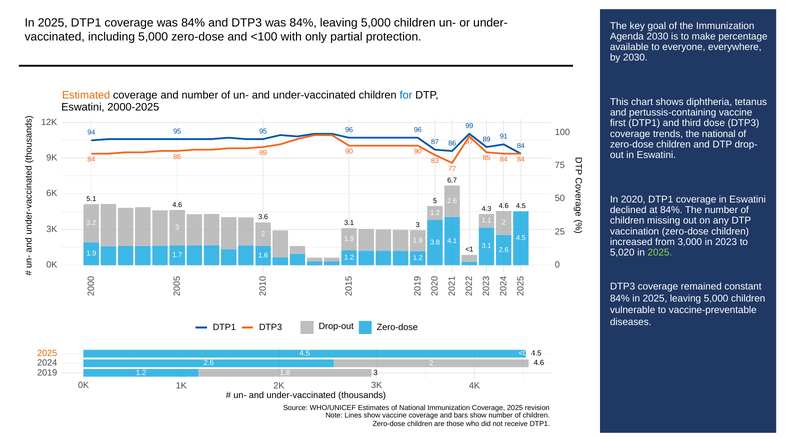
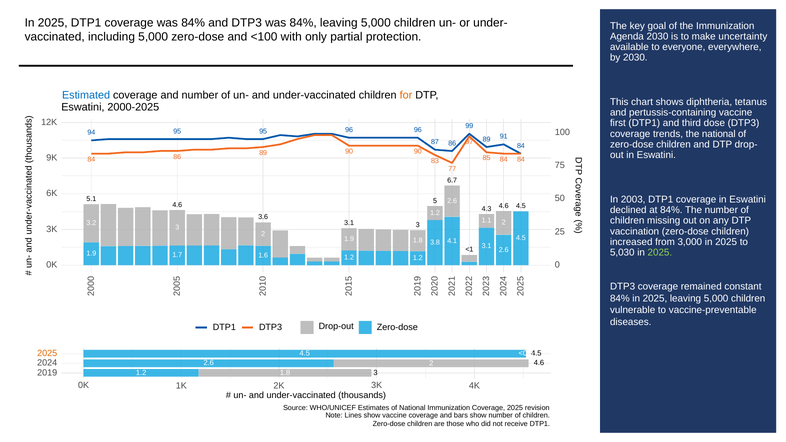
percentage: percentage -> uncertainty (743, 36)
Estimated colour: orange -> blue (86, 95)
for colour: blue -> orange (406, 95)
2020: 2020 -> 2003 (633, 200)
3,000 in 2023: 2023 -> 2025 (726, 242)
5,020: 5,020 -> 5,030 (622, 253)
